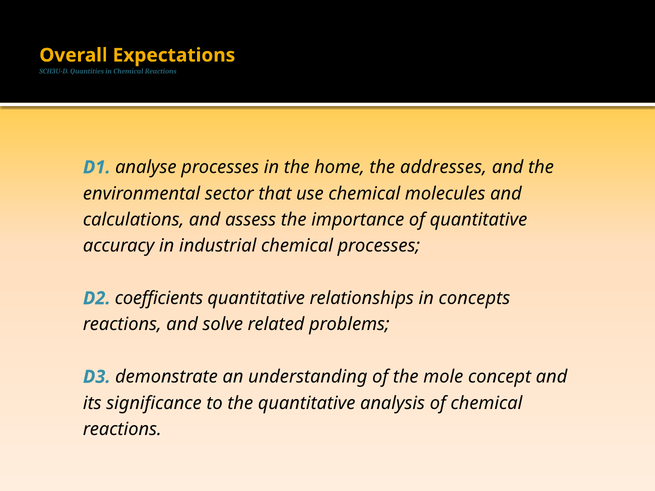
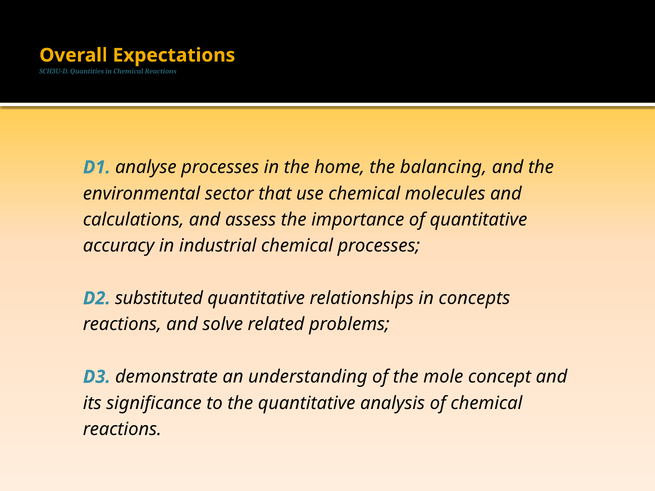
addresses: addresses -> balancing (443, 167)
coefficients: coefficients -> substituted (159, 298)
